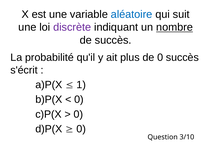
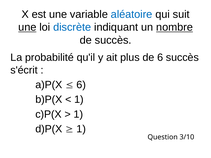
une underline: none -> present (27, 27)
discrète colour: purple -> blue (72, 27)
de 0: 0 -> 6 (160, 57)
1: 1 -> 6 (81, 85)
0: 0 -> 1 (79, 100)
0: 0 -> 1 (78, 114)
0: 0 -> 1 (81, 129)
